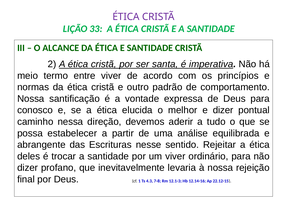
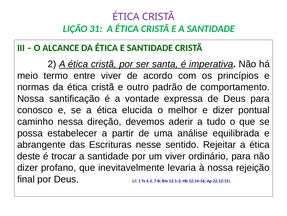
33: 33 -> 31 (96, 29)
deles: deles -> deste (29, 156)
